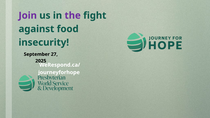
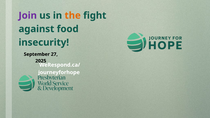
the colour: purple -> orange (73, 16)
